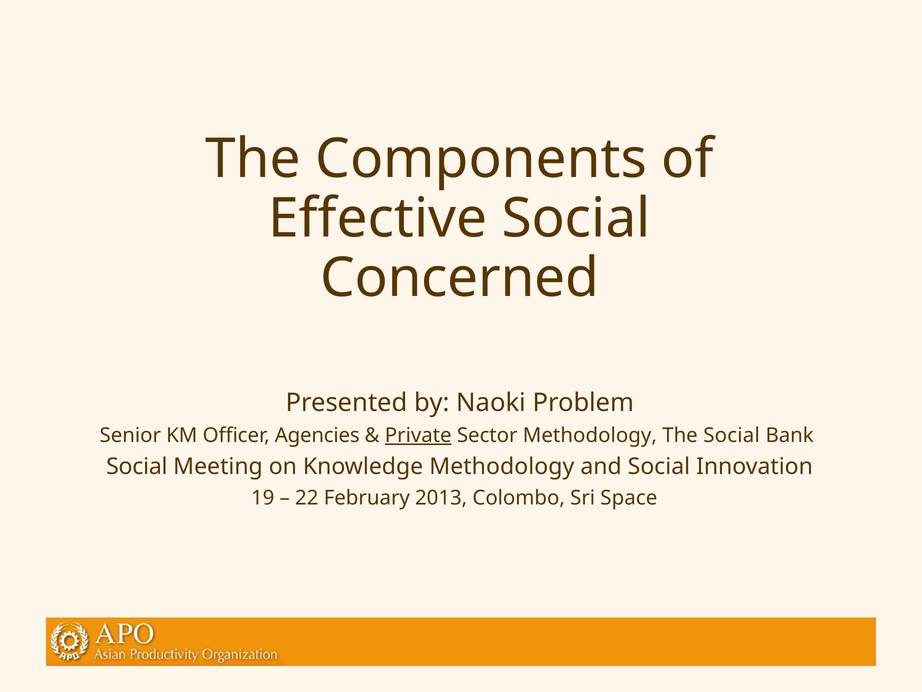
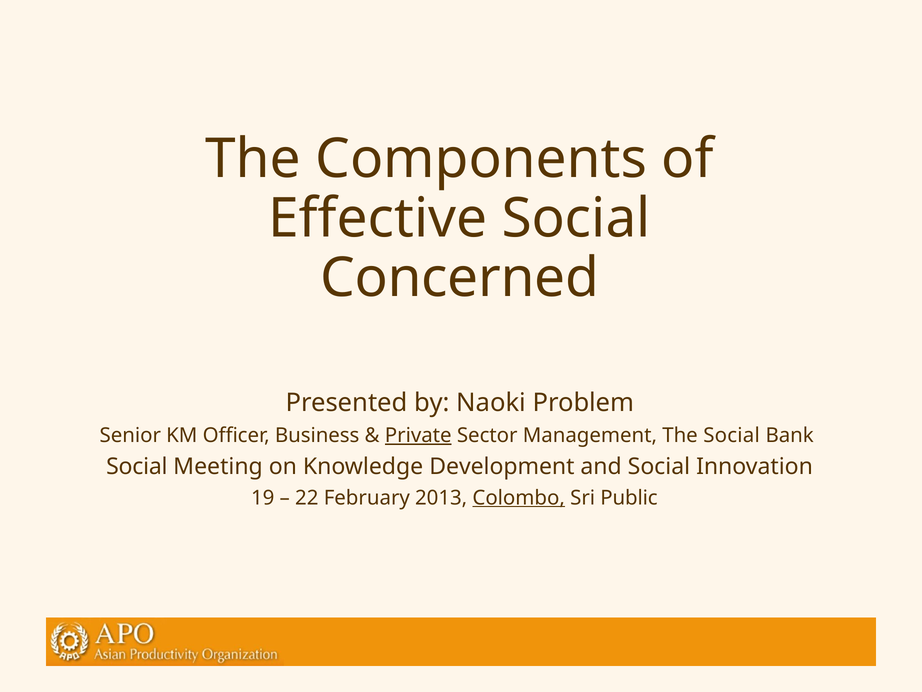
Agencies: Agencies -> Business (317, 435)
Sector Methodology: Methodology -> Management (590, 435)
Knowledge Methodology: Methodology -> Development (502, 466)
Colombo underline: none -> present (519, 497)
Space: Space -> Public (629, 497)
